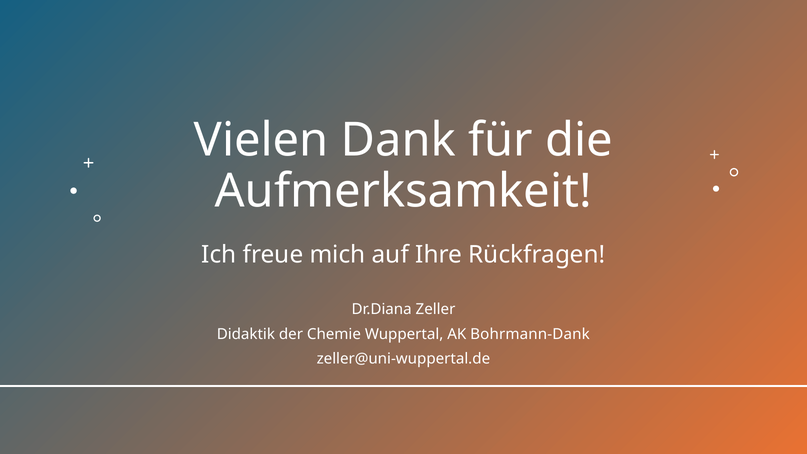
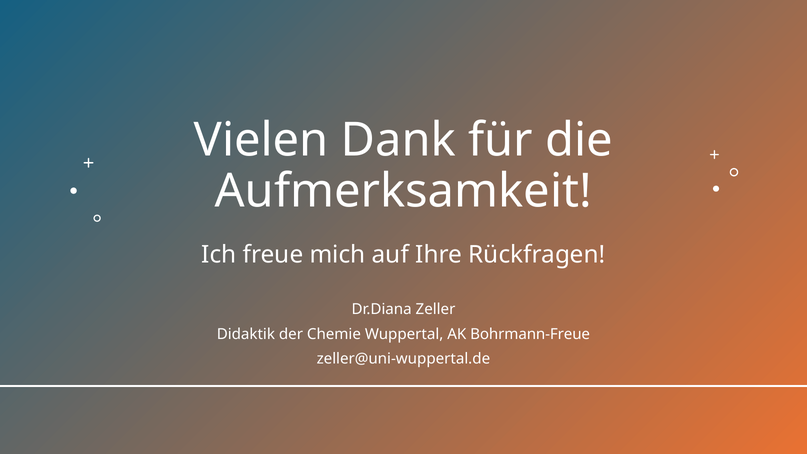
Bohrmann-Dank: Bohrmann-Dank -> Bohrmann-Freue (530, 334)
